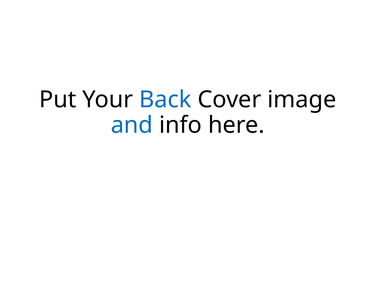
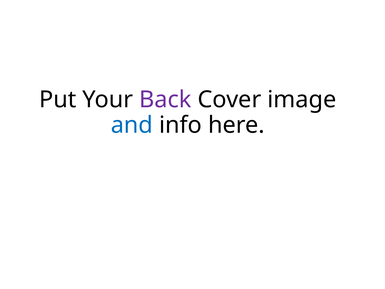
Back colour: blue -> purple (165, 100)
